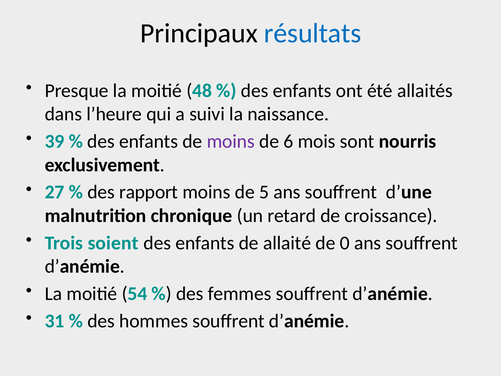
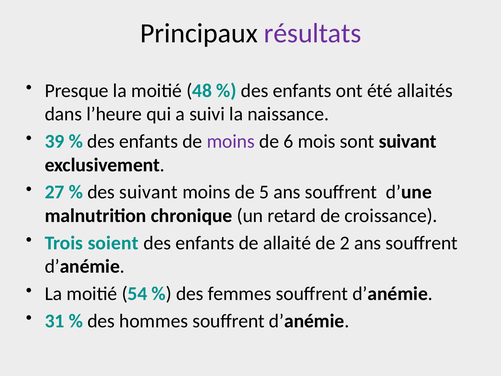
résultats colour: blue -> purple (313, 33)
sont nourris: nourris -> suivant (408, 141)
des rapport: rapport -> suivant (148, 192)
0: 0 -> 2 (345, 243)
